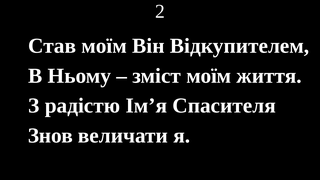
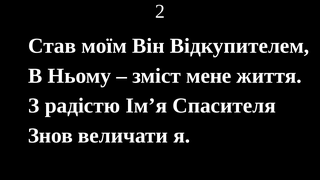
зміст моїм: моїм -> мене (209, 76)
